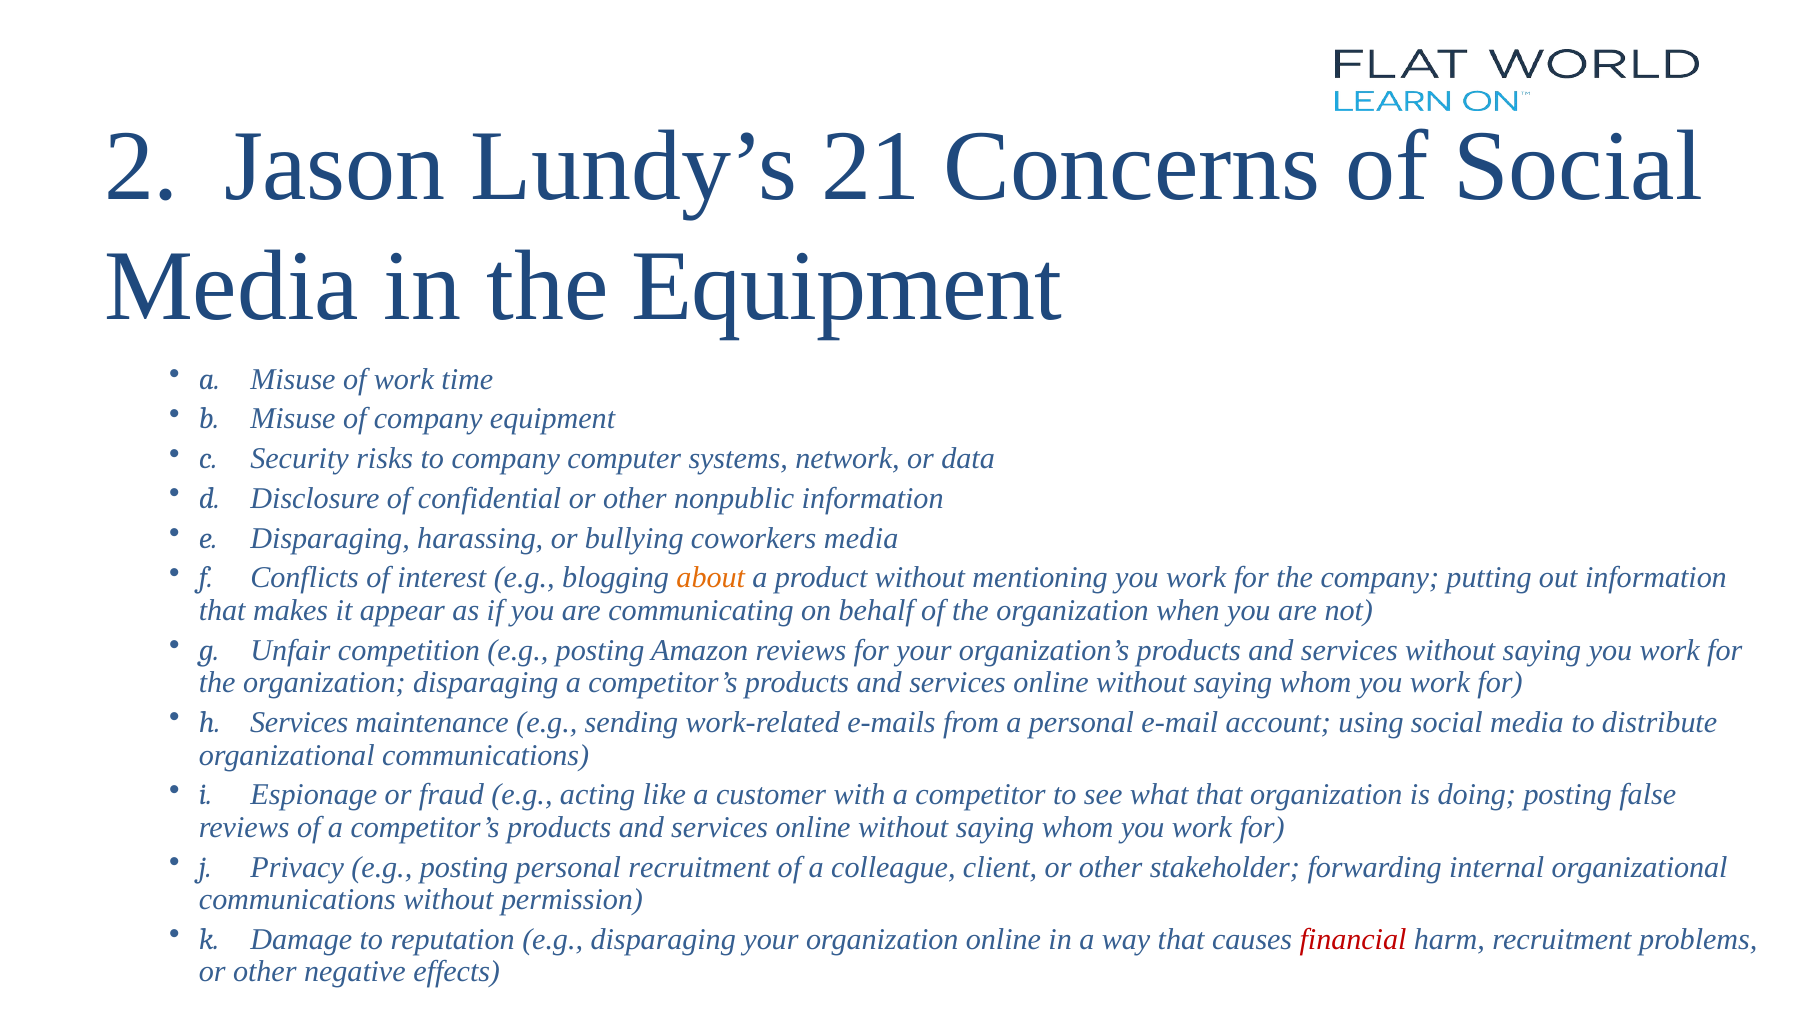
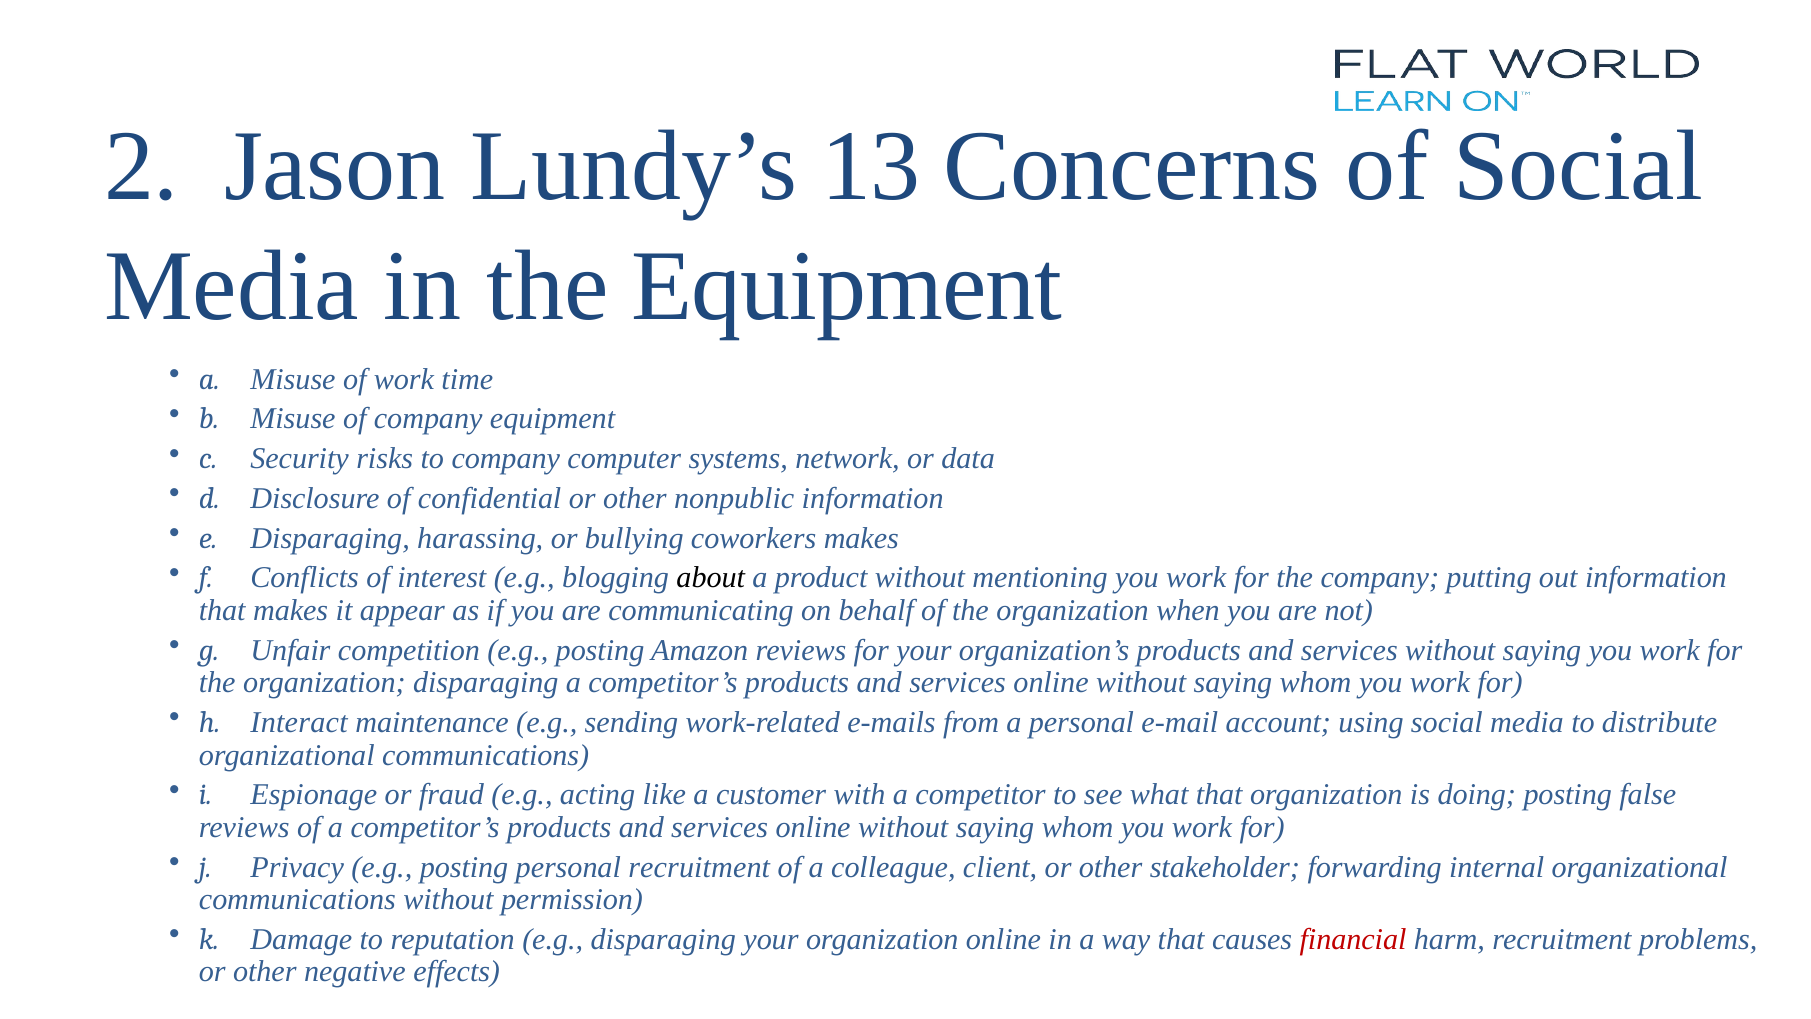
21: 21 -> 13 (871, 166)
coworkers media: media -> makes (861, 538)
about colour: orange -> black (711, 578)
h Services: Services -> Interact (299, 722)
